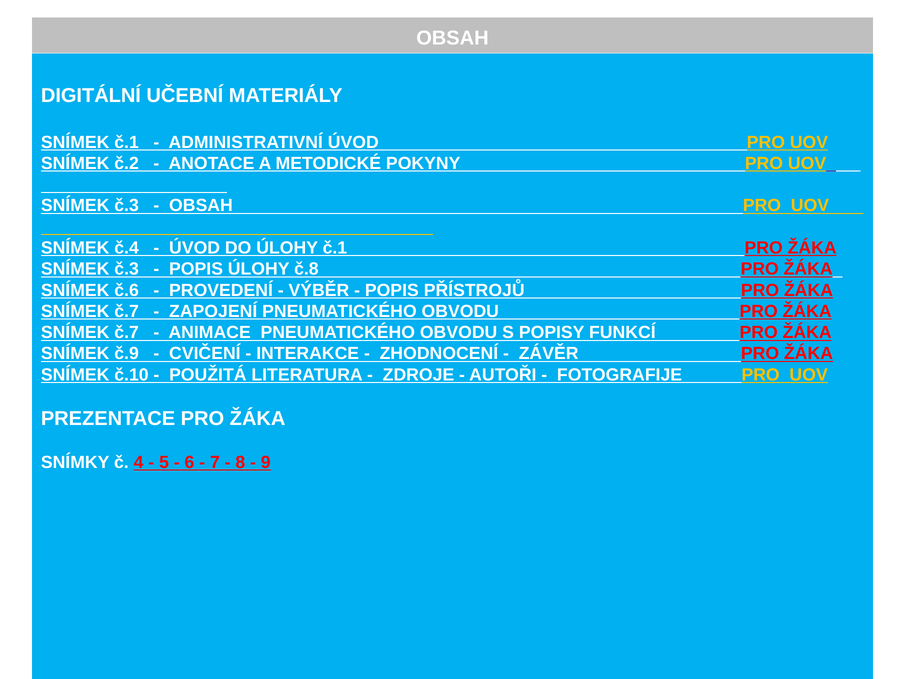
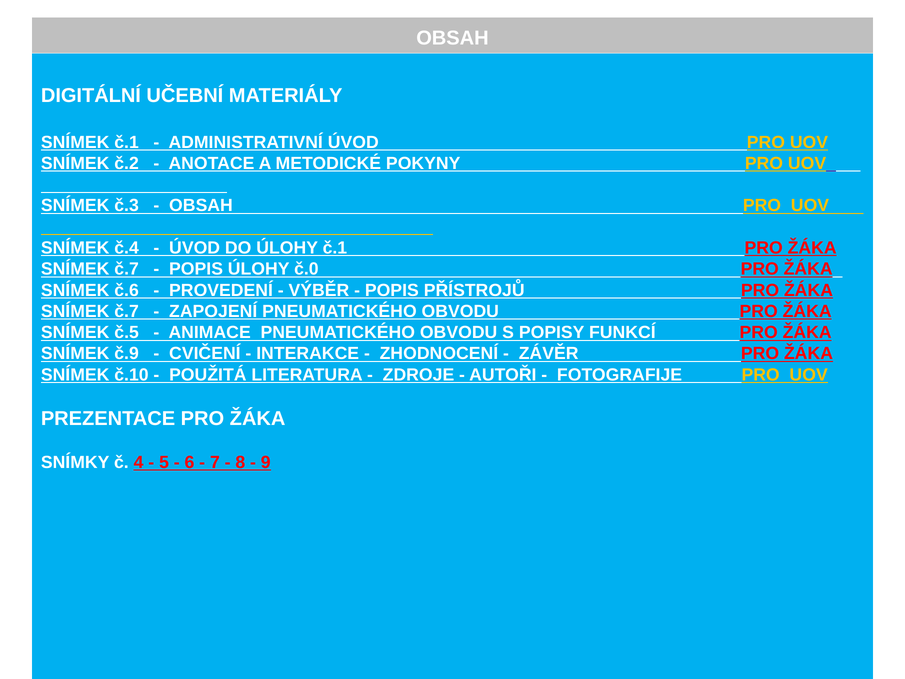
č.3: č.3 -> č.7 (127, 269)
č.8: č.8 -> č.0 (306, 269)
č.7: č.7 -> č.5 (127, 332)
